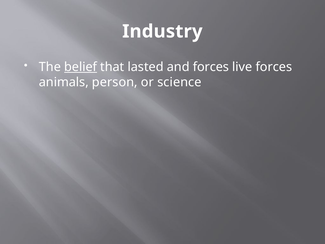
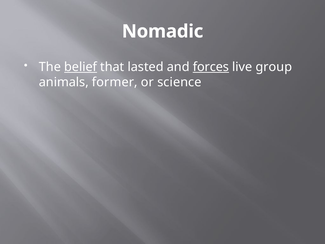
Industry: Industry -> Nomadic (163, 31)
forces underline: none -> present (211, 67)
live forces: forces -> group (274, 67)
person: person -> former (115, 82)
